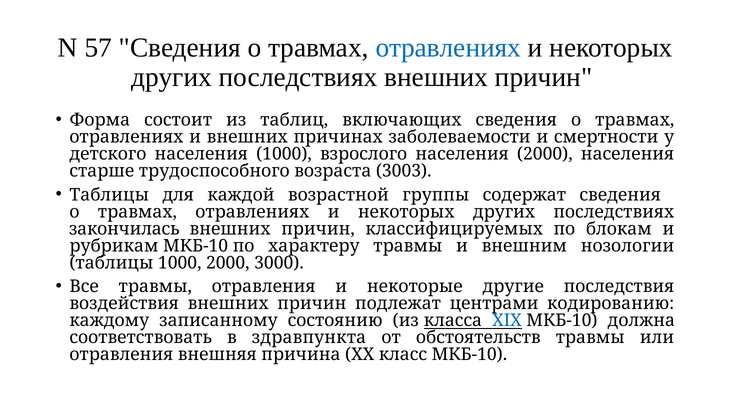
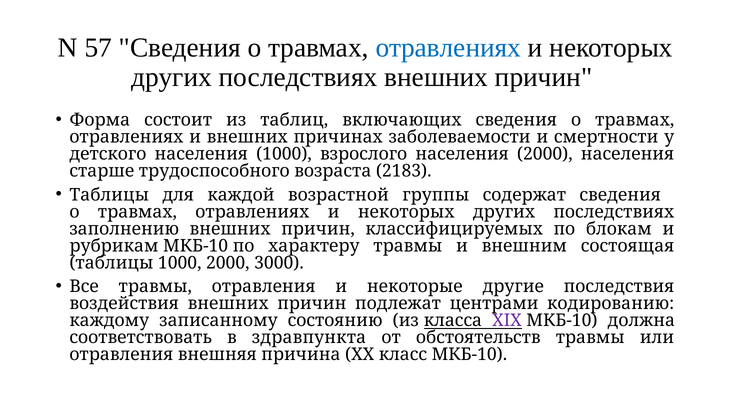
3003: 3003 -> 2183 (404, 171)
закончилась: закончилась -> заполнению (124, 229)
нозологии: нозологии -> состоящая (628, 246)
XIX colour: blue -> purple (507, 321)
